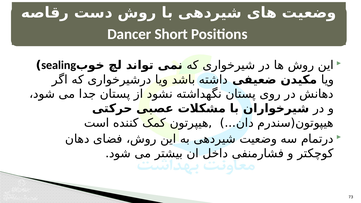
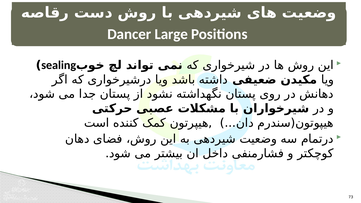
Short: Short -> Large (171, 34)
